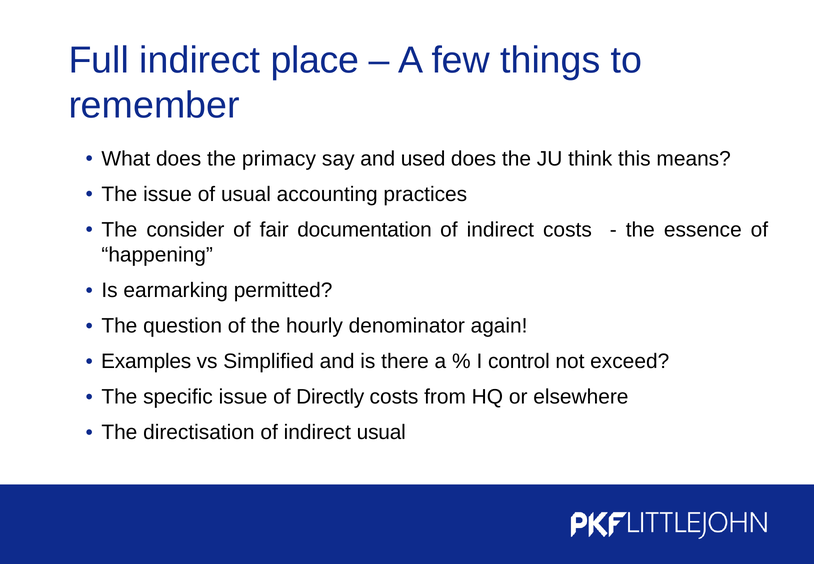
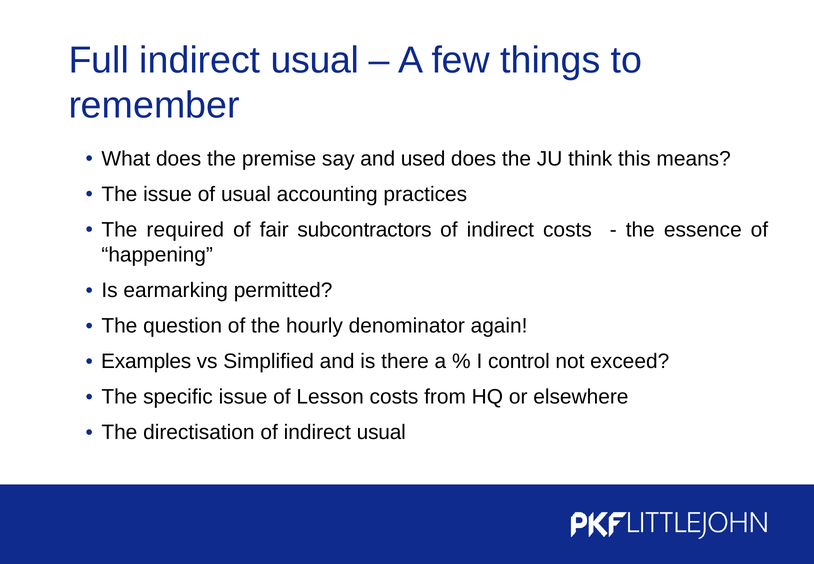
Full indirect place: place -> usual (315, 60)
primacy: primacy -> premise (279, 159)
consider: consider -> required (185, 230)
documentation: documentation -> subcontractors (365, 230)
Directly: Directly -> Lesson (330, 397)
